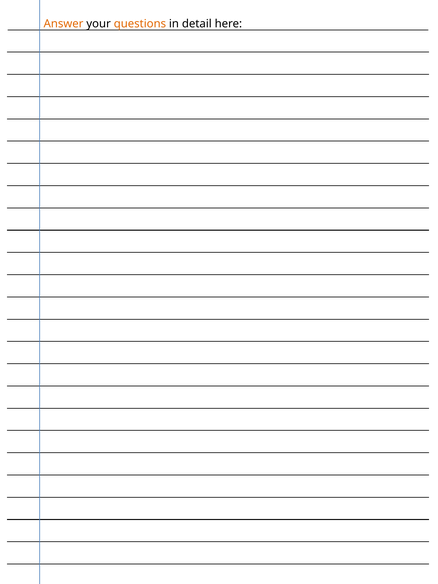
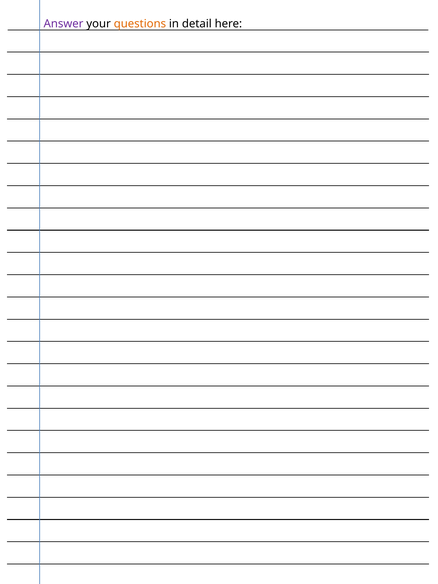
Answer colour: orange -> purple (64, 24)
